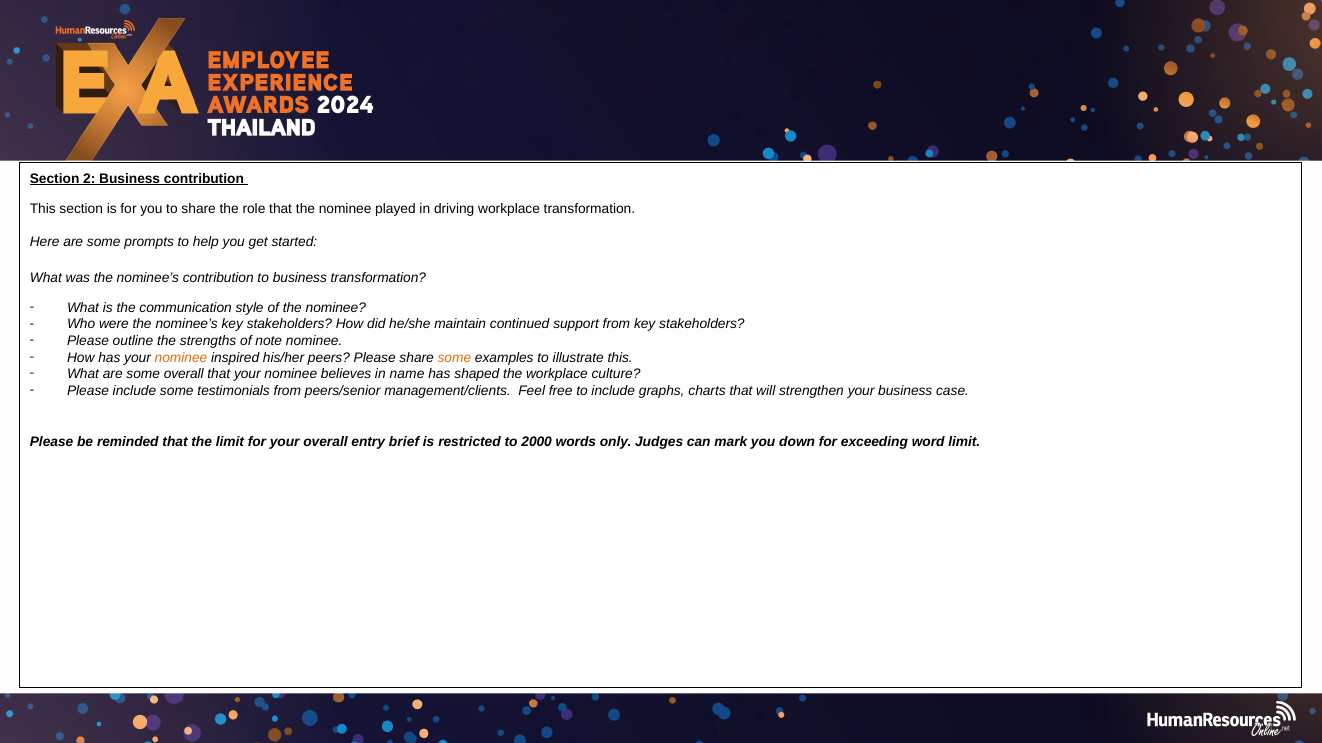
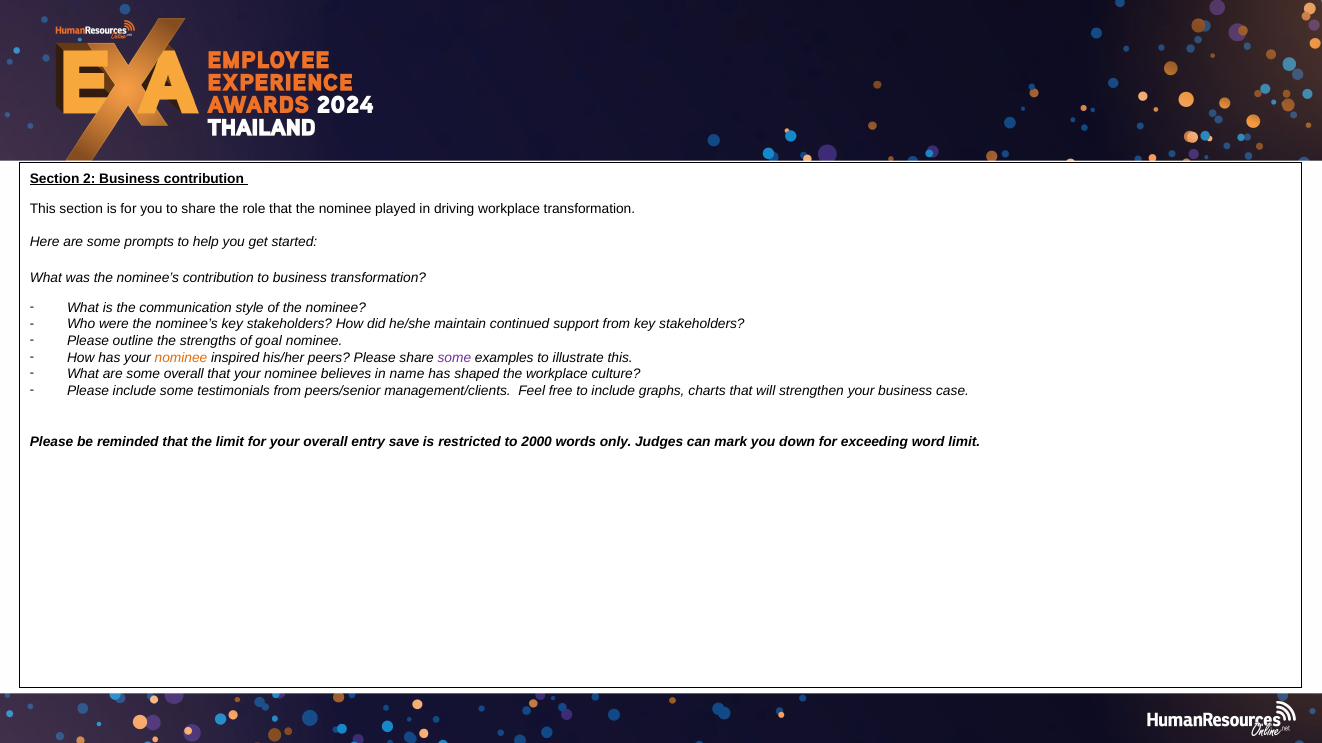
note: note -> goal (269, 341)
some colour: orange -> purple (454, 358)
brief: brief -> save (404, 443)
